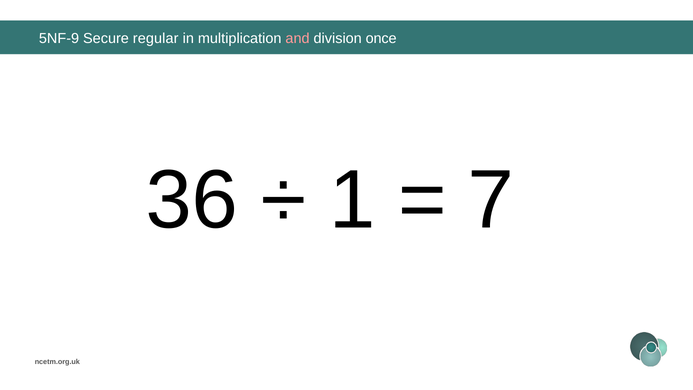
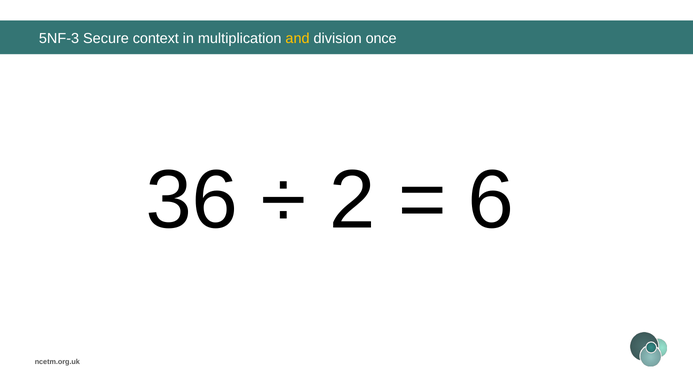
5NF-9: 5NF-9 -> 5NF-3 (59, 39)
regular: regular -> context (156, 39)
and colour: pink -> yellow (298, 39)
1: 1 -> 2 (352, 200)
7: 7 -> 6 (491, 200)
